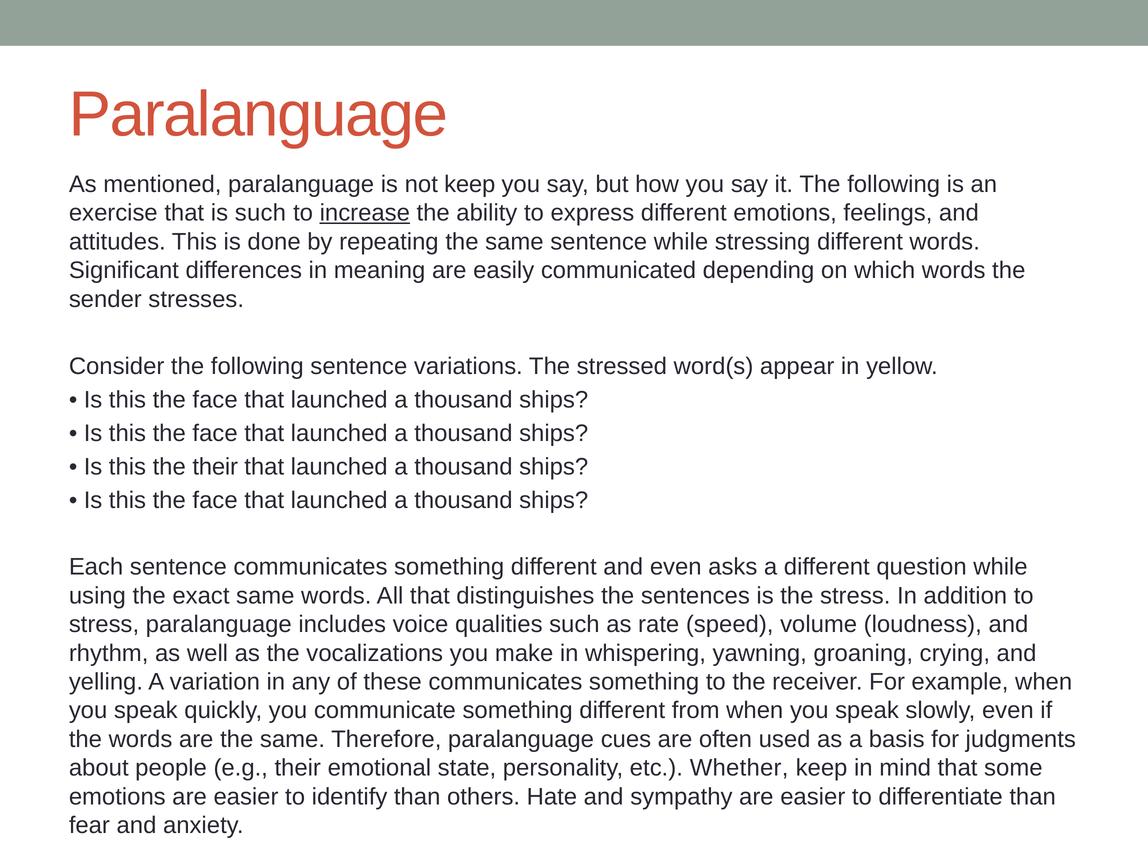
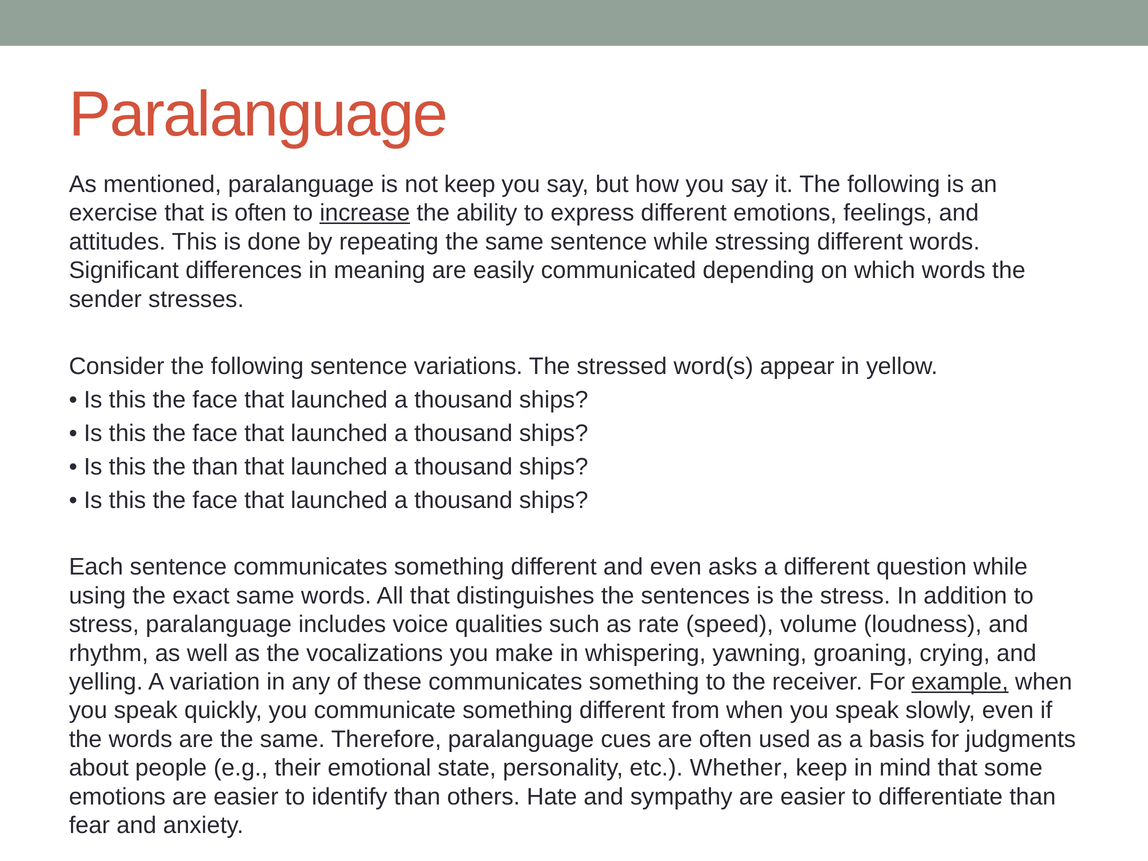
is such: such -> often (261, 213)
the their: their -> than (215, 467)
example underline: none -> present (960, 682)
